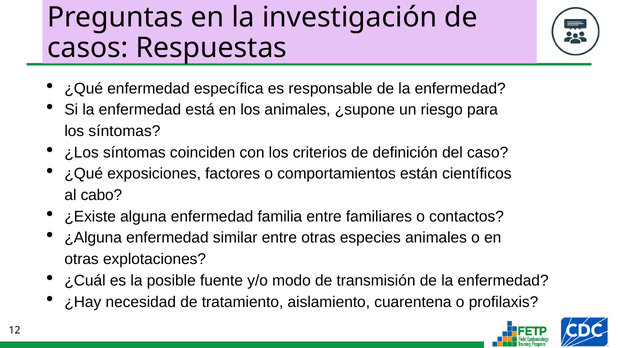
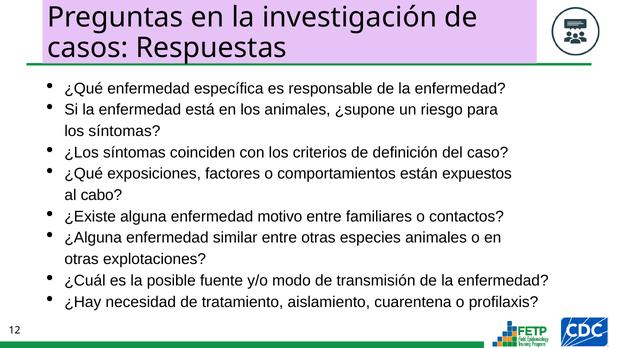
científicos: científicos -> expuestos (477, 174)
familia: familia -> motivo (280, 216)
